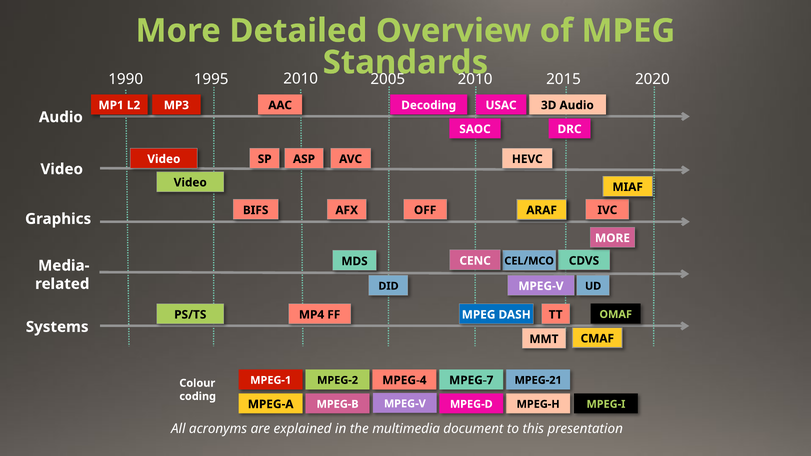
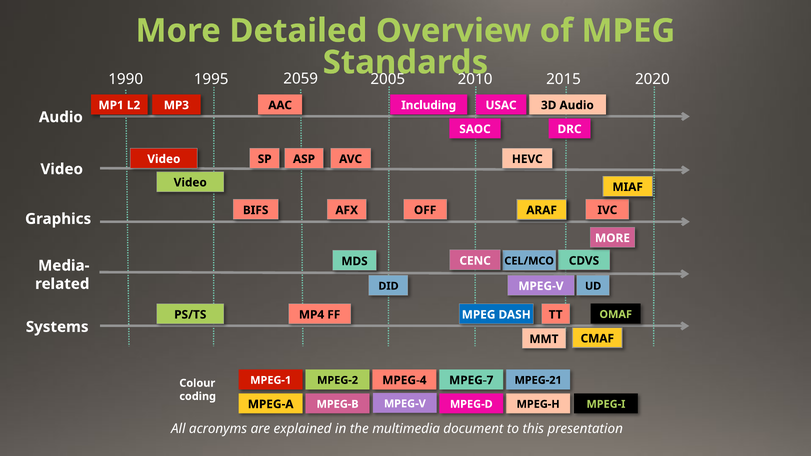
1990 2010: 2010 -> 2059 (301, 79)
Decoding: Decoding -> Including (429, 105)
